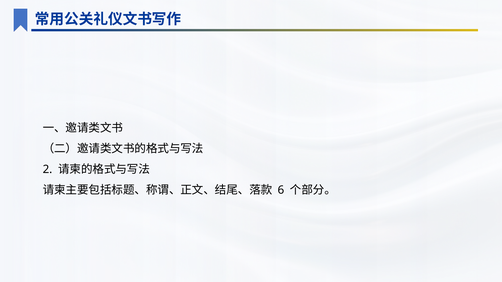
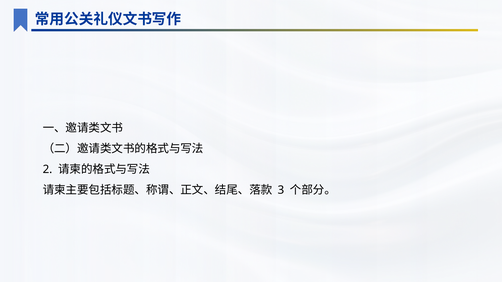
6: 6 -> 3 (281, 190)
